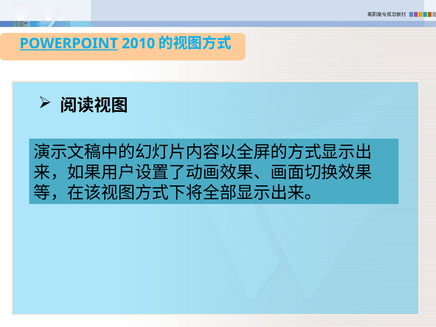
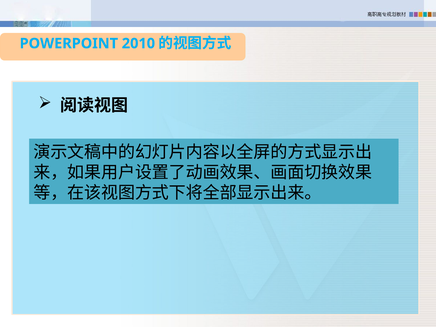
POWERPOINT underline: present -> none (69, 43)
